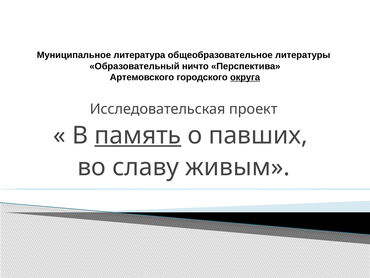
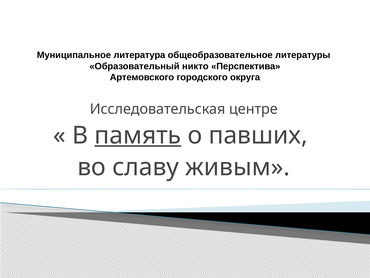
ничто: ничто -> никто (195, 66)
округа underline: present -> none (245, 77)
проект: проект -> центре (253, 109)
